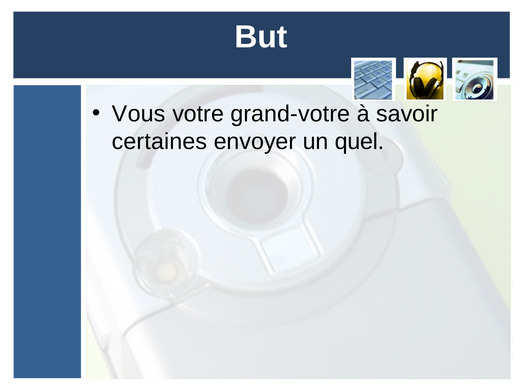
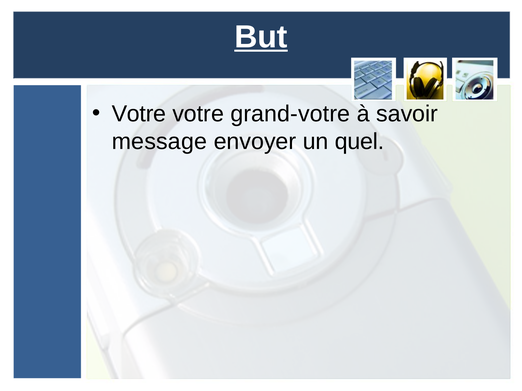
But underline: none -> present (261, 37)
Vous: Vous -> Votre (139, 114)
certaines: certaines -> message (159, 142)
